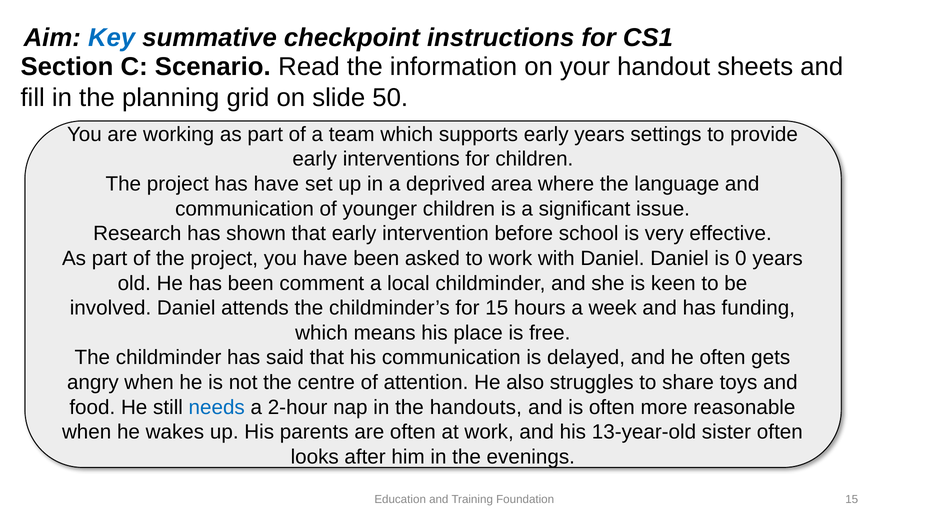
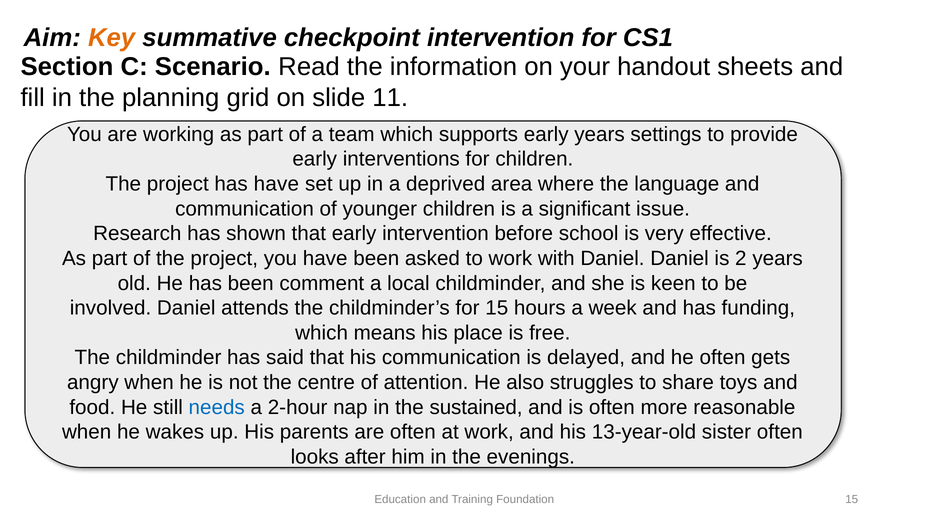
Key colour: blue -> orange (112, 38)
checkpoint instructions: instructions -> intervention (501, 38)
50: 50 -> 11 (390, 98)
0: 0 -> 2 (741, 258)
handouts: handouts -> sustained (476, 407)
